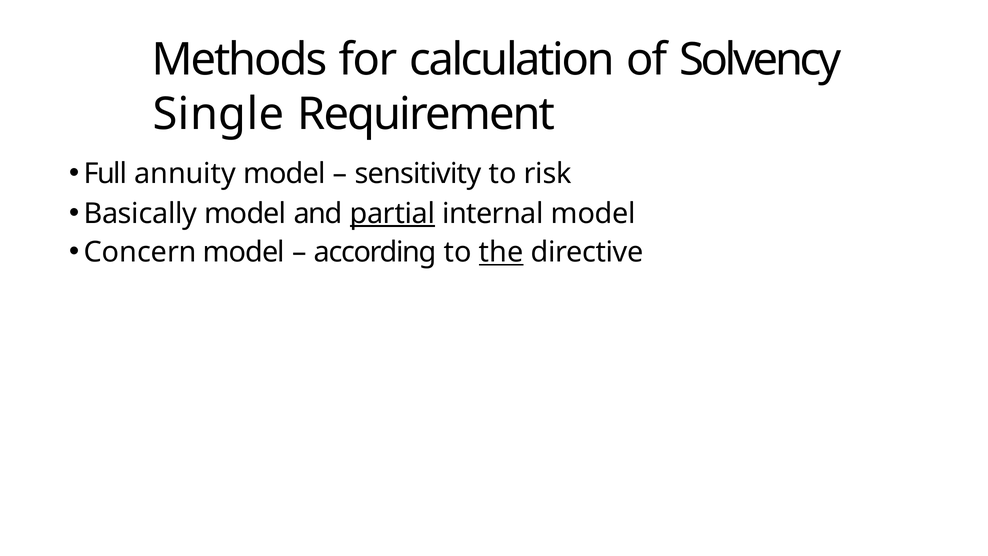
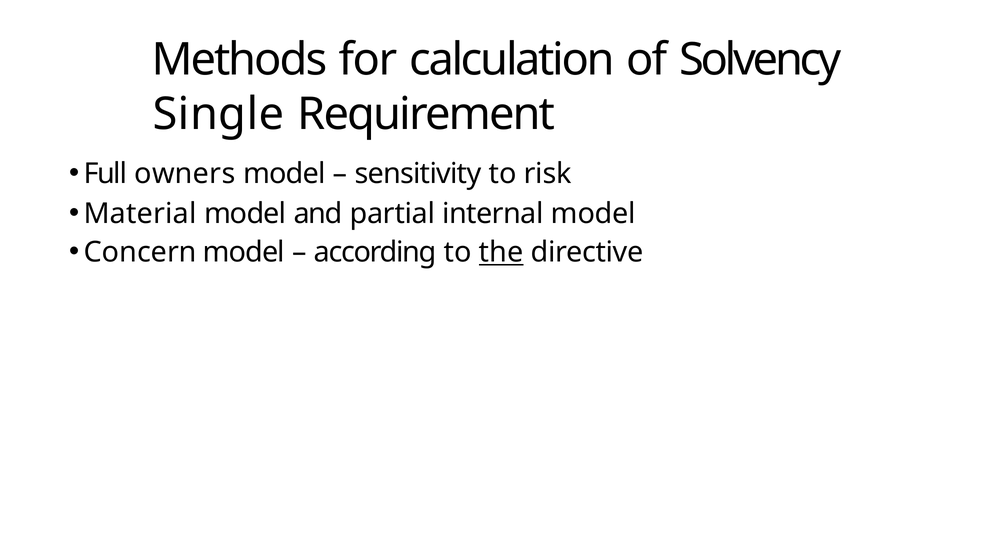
annuity: annuity -> owners (185, 174)
Basically: Basically -> Material (140, 214)
partial underline: present -> none (392, 214)
